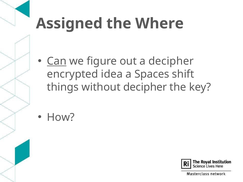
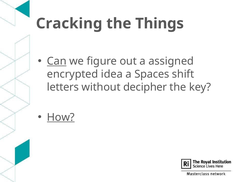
Assigned: Assigned -> Cracking (69, 24)
Where: Where -> Things (160, 24)
a decipher: decipher -> assigned (171, 61)
things: things -> letters (63, 87)
How underline: none -> present (61, 117)
